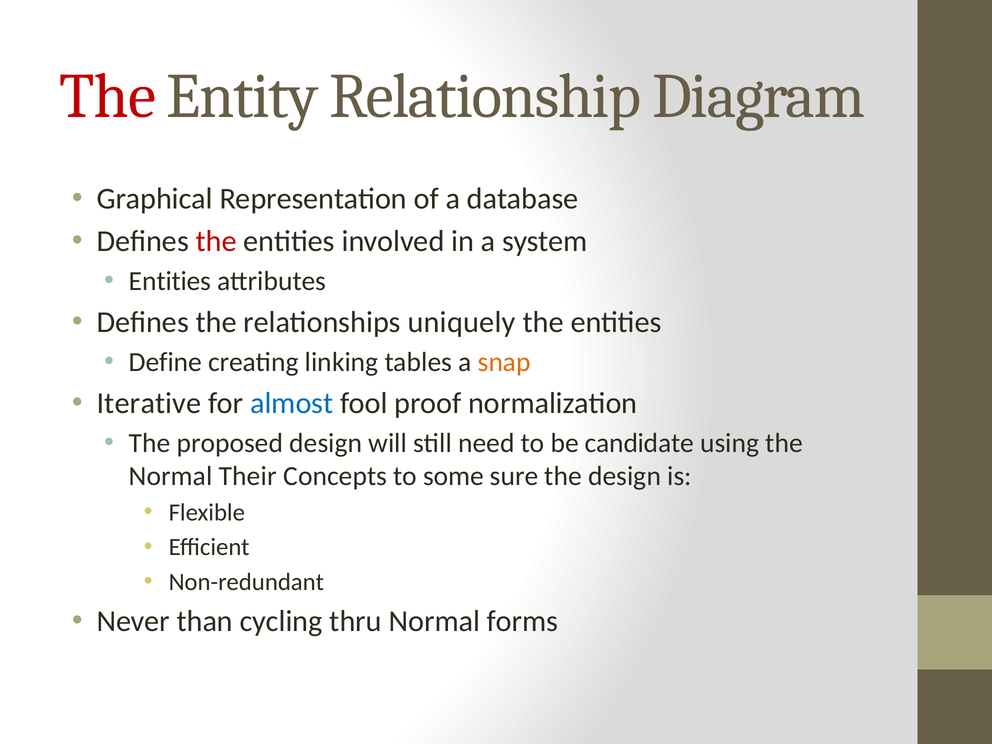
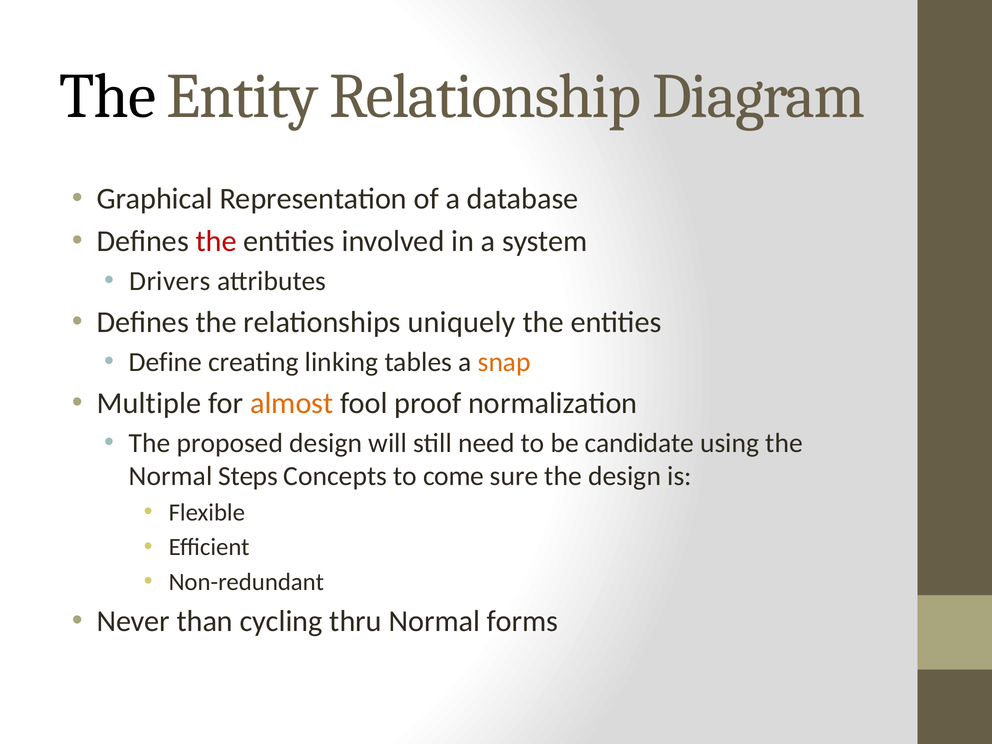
The colour: red -> black (108, 96)
Entities: Entities -> Drivers (170, 281)
Iterative: Iterative -> Multiple (149, 403)
almost colour: blue -> orange (292, 403)
Their: Their -> Steps (248, 476)
some: some -> come (454, 476)
